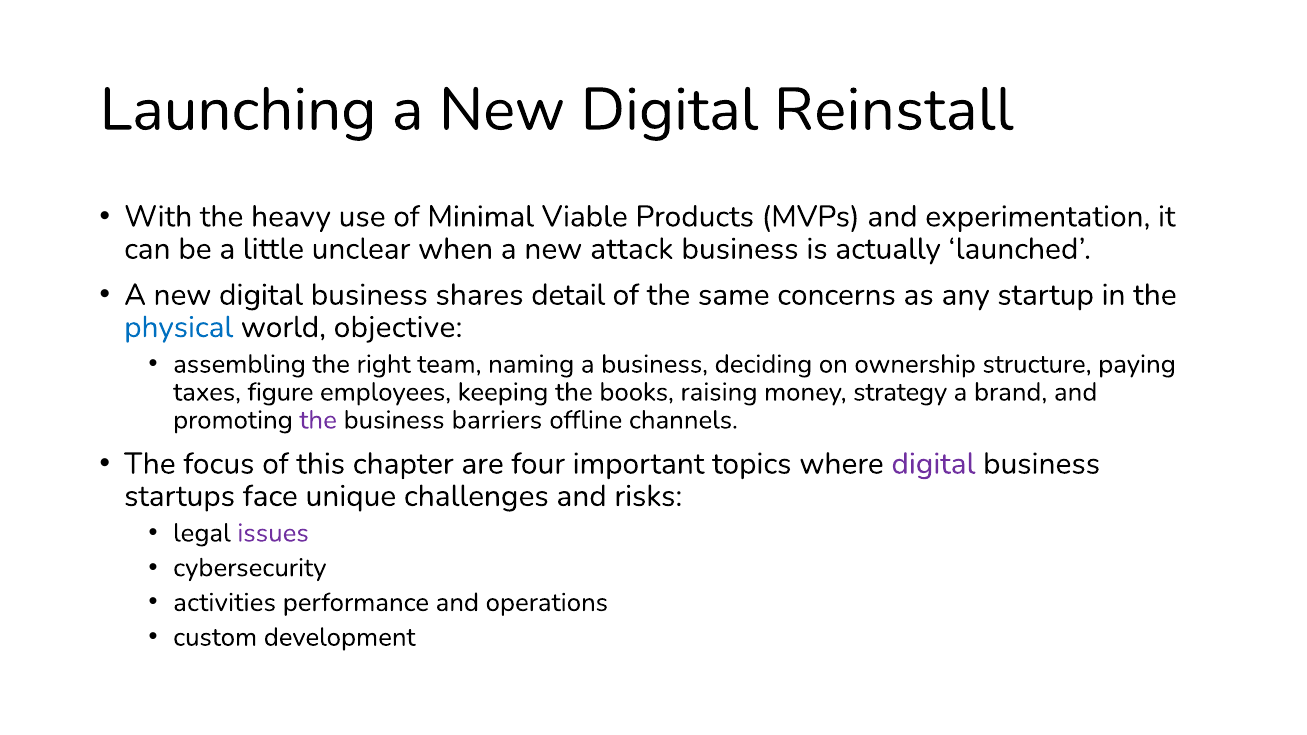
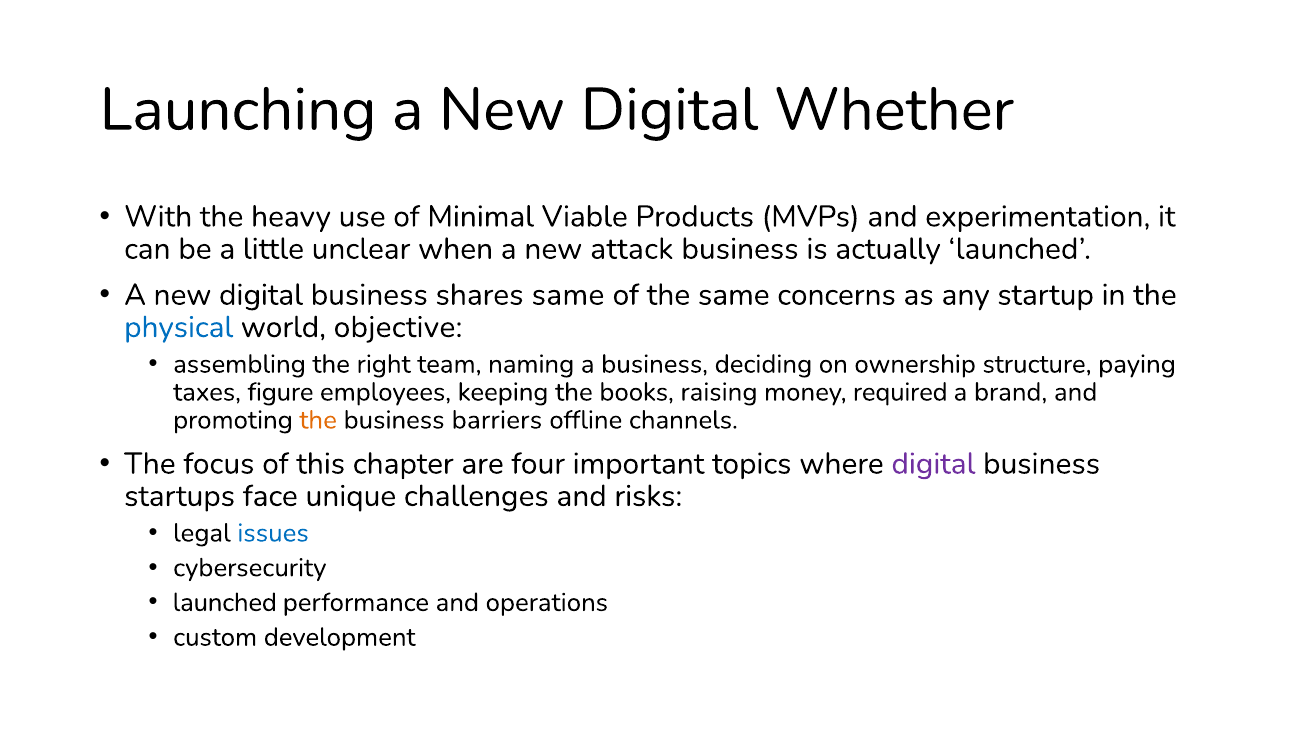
Reinstall: Reinstall -> Whether (894, 110)
shares detail: detail -> same (568, 295)
strategy: strategy -> required (900, 392)
the colour: purple -> orange (318, 420)
issues colour: purple -> blue (273, 533)
activities: activities -> launched (225, 603)
